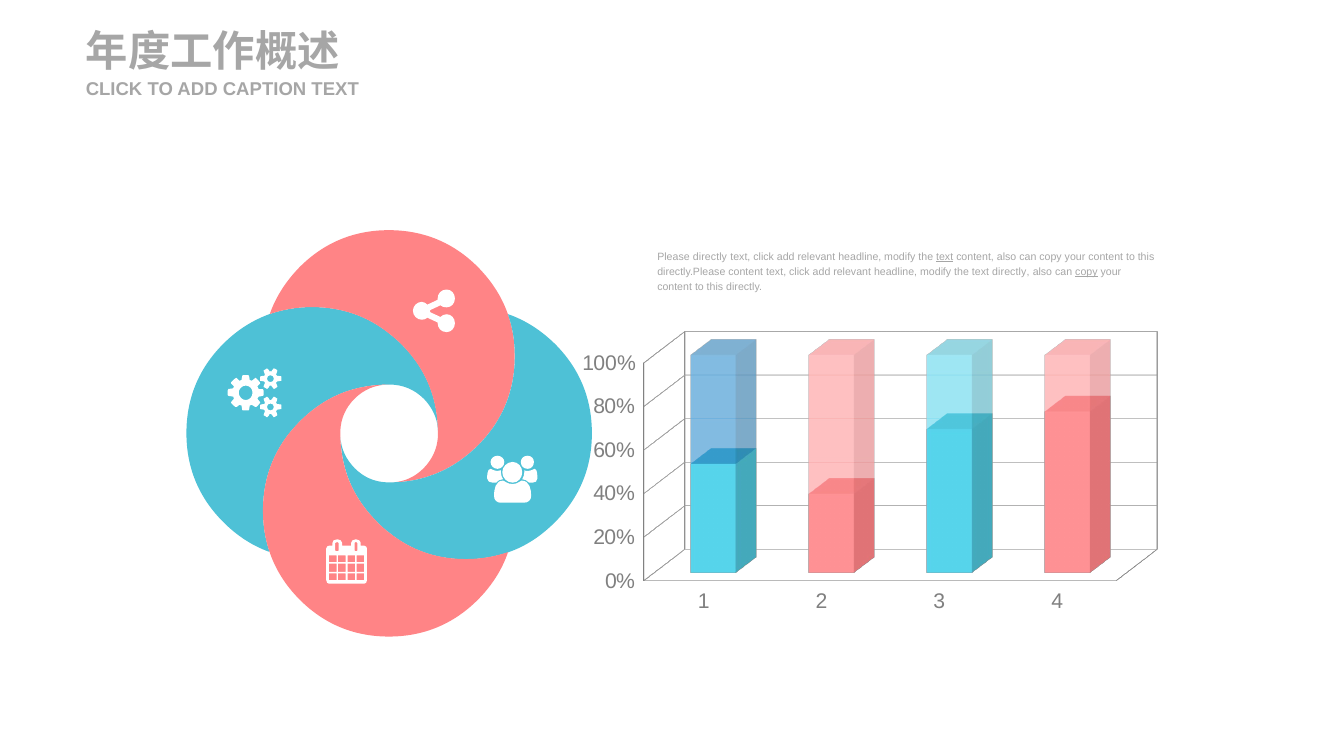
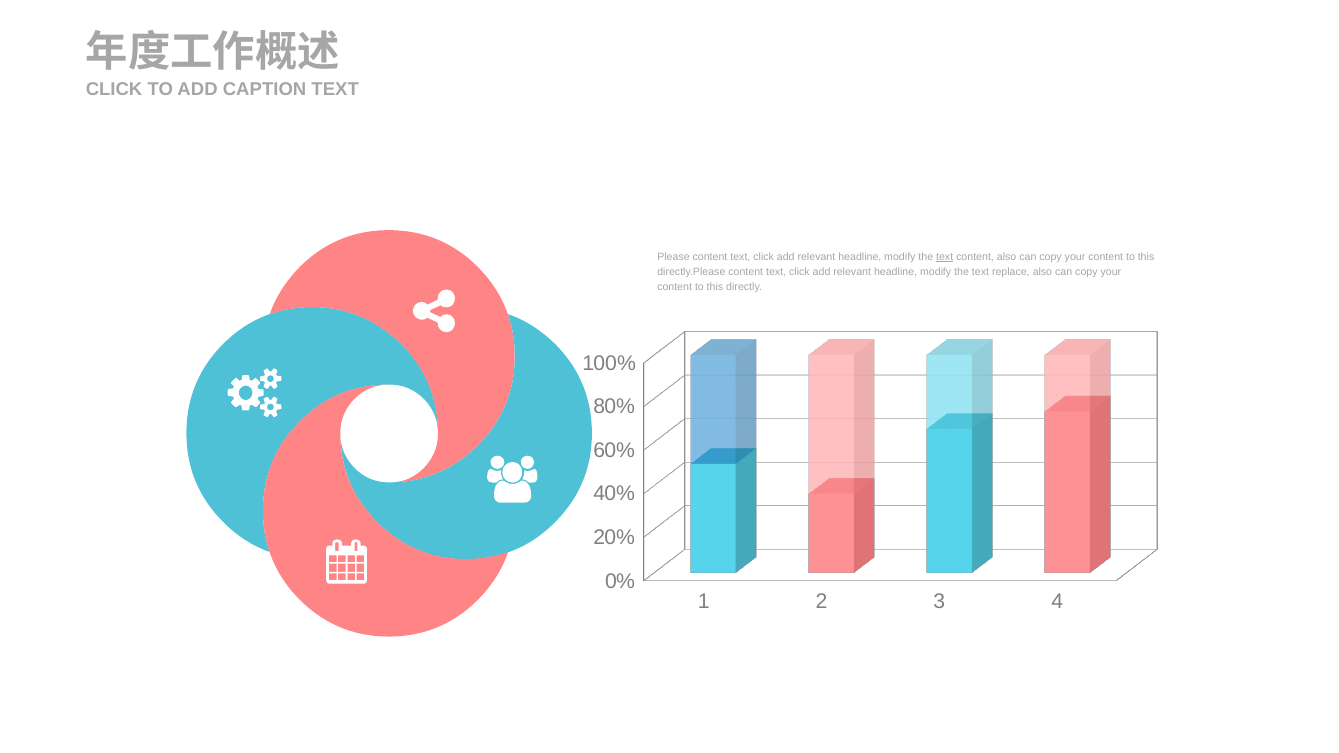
Please directly: directly -> content (710, 257)
text directly: directly -> replace (1011, 272)
copy underline: present -> none (1086, 272)
